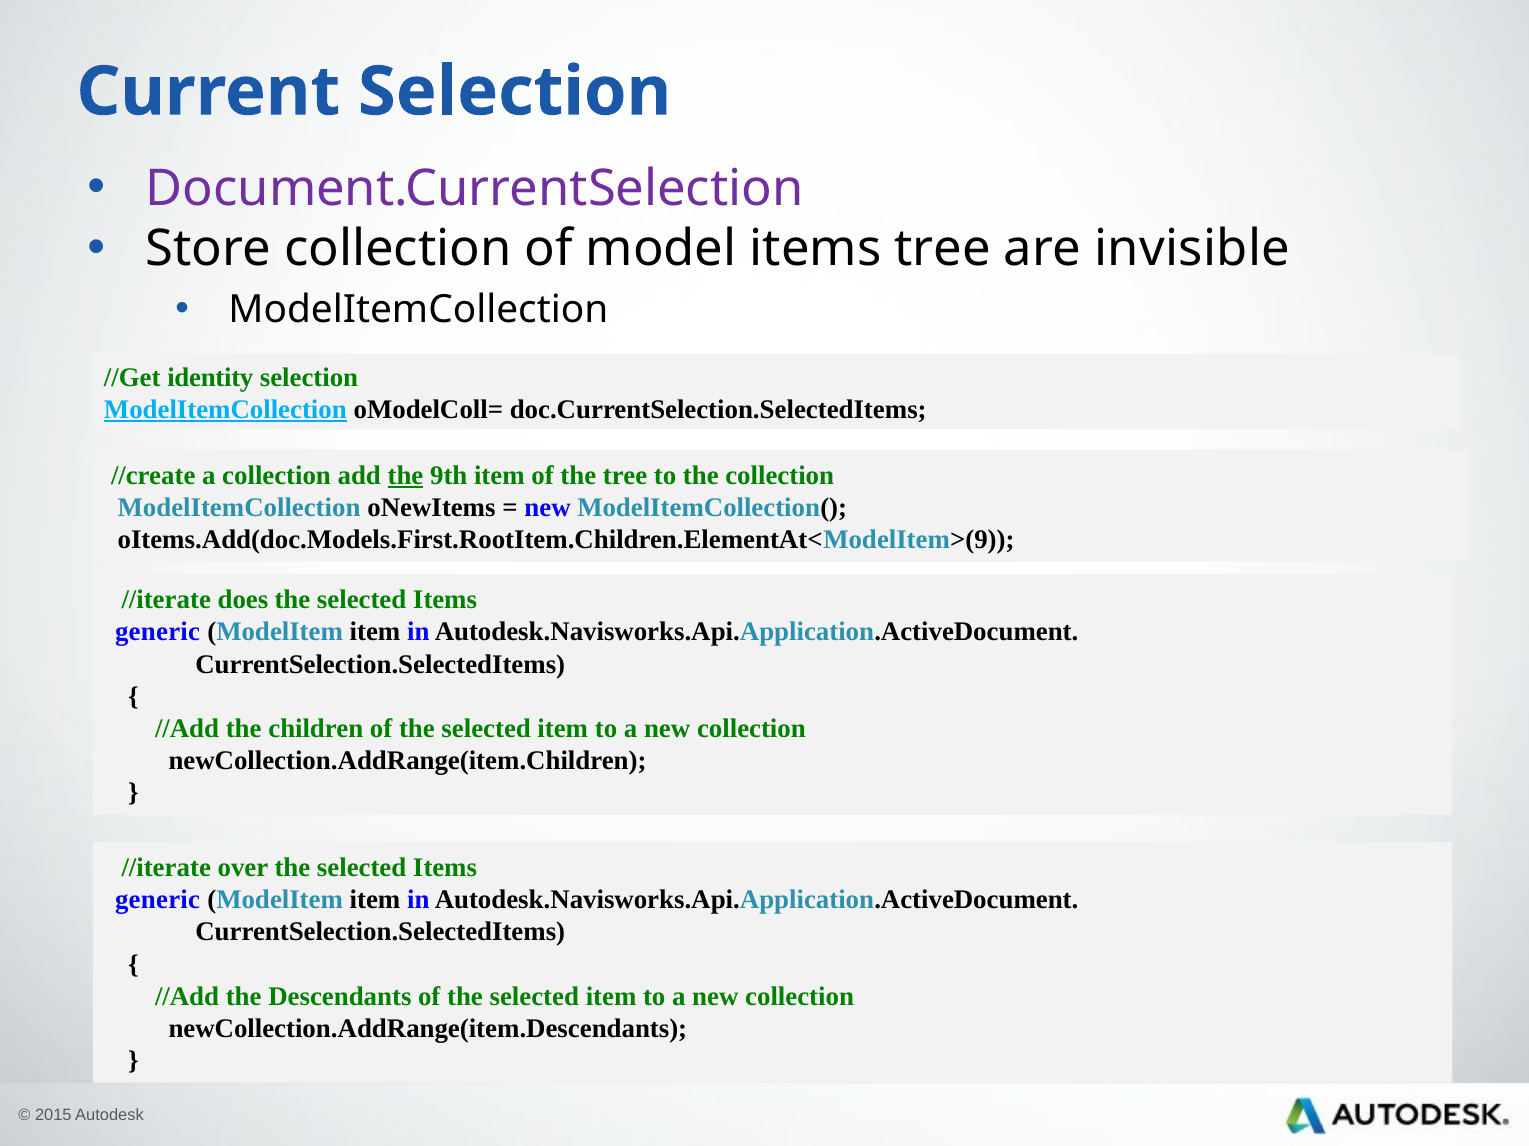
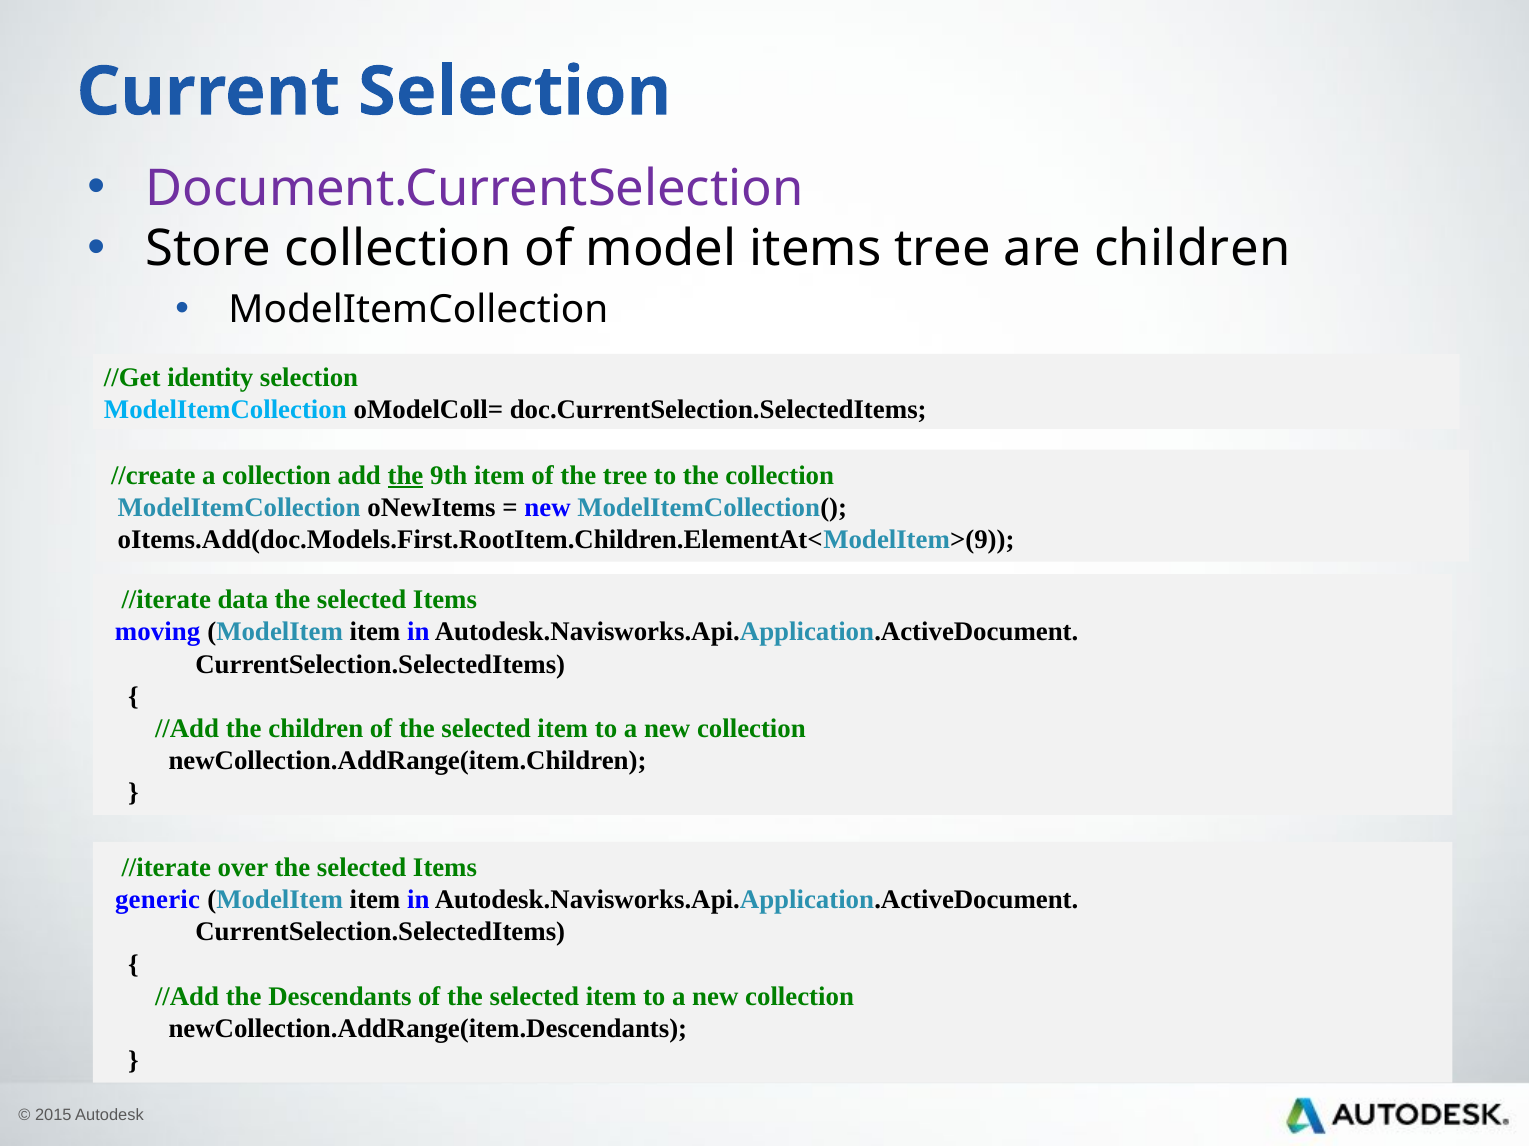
are invisible: invisible -> children (1192, 249)
ModelItemCollection underline: present -> none (225, 410)
does: does -> data (243, 600)
generic: generic -> moving (158, 632)
